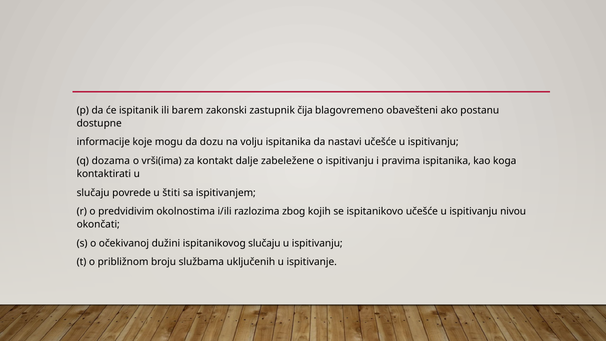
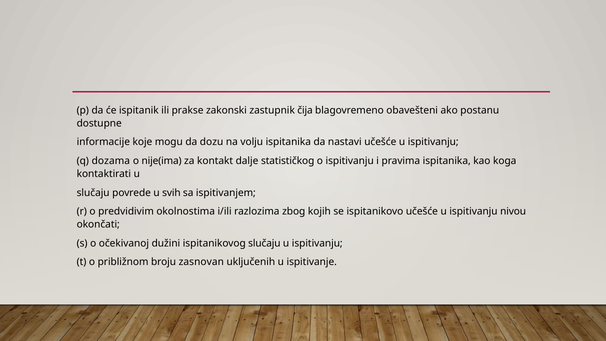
barem: barem -> prakse (188, 110)
vrši(ima: vrši(ima -> nije(ima (162, 161)
zabeležene: zabeležene -> statističkog (288, 161)
štiti: štiti -> svih (171, 193)
službama: službama -> zasnovan (201, 262)
